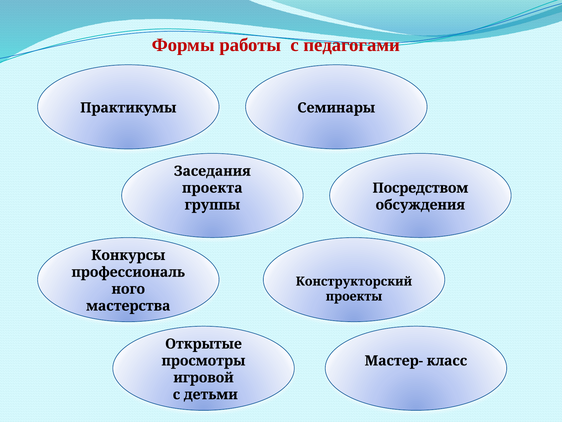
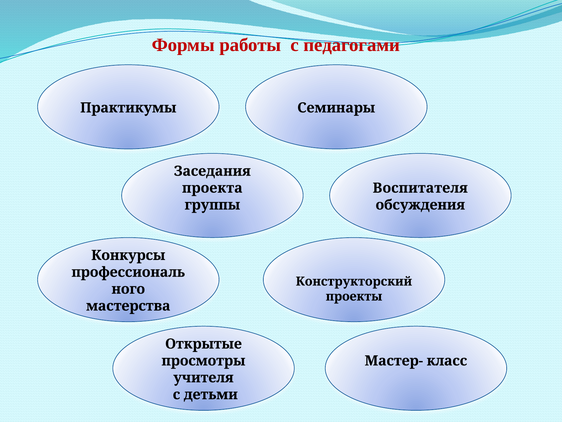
Посредством: Посредством -> Воспитателя (420, 188)
игровой: игровой -> учителя (203, 377)
